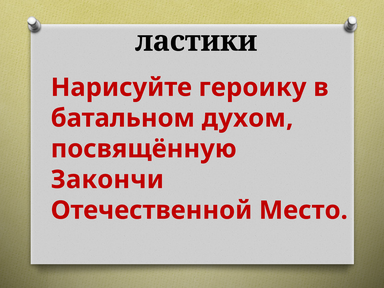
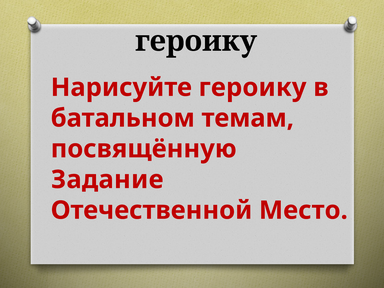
ластики: ластики -> героику (196, 41)
духом: духом -> темам (248, 118)
Закончи: Закончи -> Задание (107, 180)
